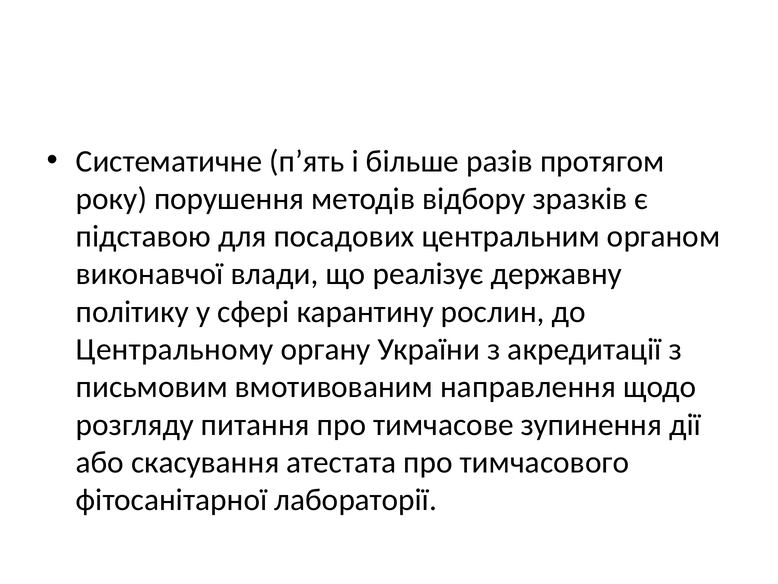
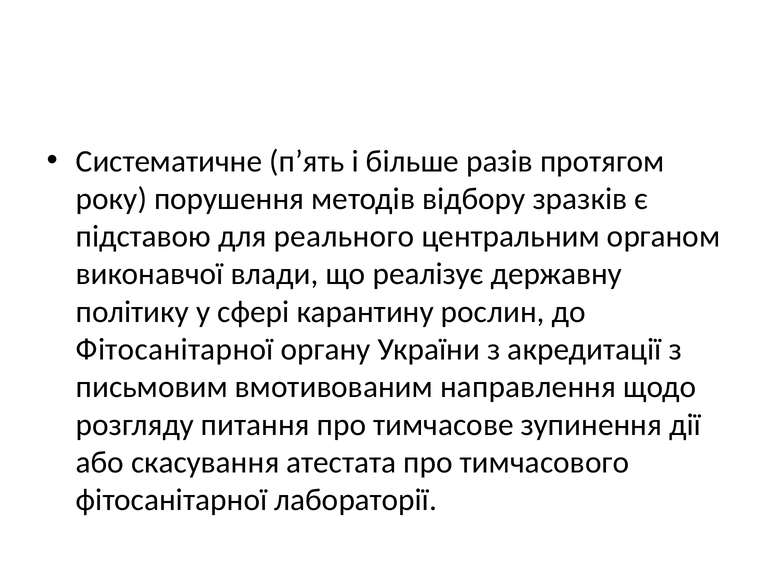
посадових: посадових -> реального (344, 236)
Центральному: Центральному -> Фітосанітарної (175, 349)
